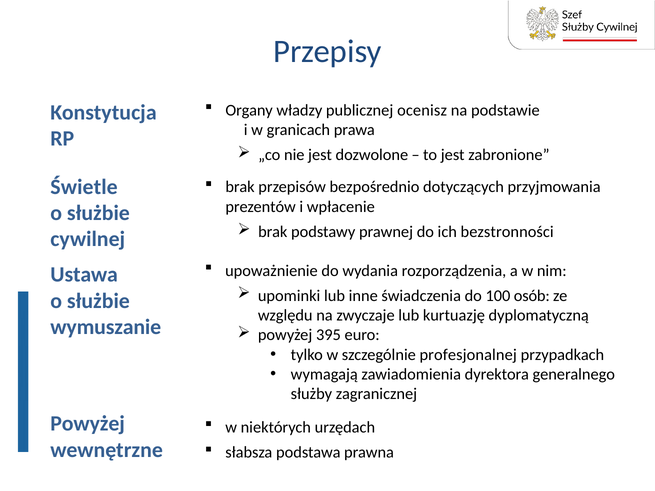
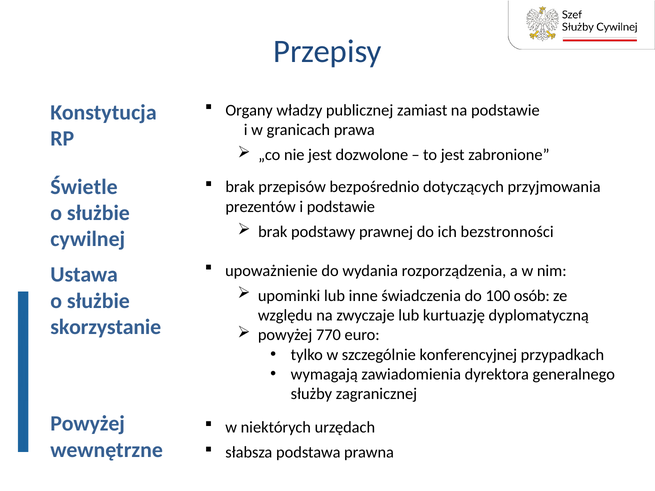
ocenisz: ocenisz -> zamiast (422, 110)
i wpłacenie: wpłacenie -> podstawie (341, 207)
wymuszanie: wymuszanie -> skorzystanie (106, 327)
395: 395 -> 770 (328, 335)
profesjonalnej: profesjonalnej -> konferencyjnej (468, 355)
